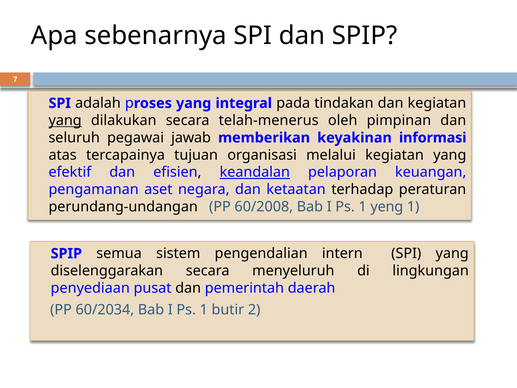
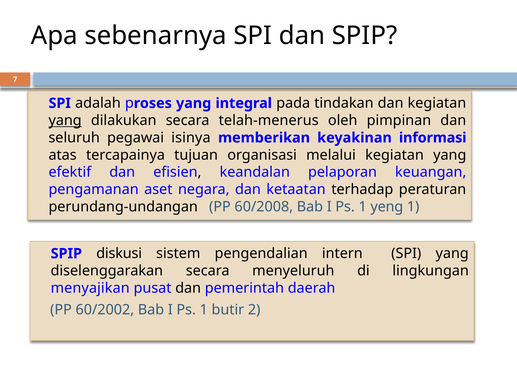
jawab: jawab -> isinya (191, 138)
keandalan underline: present -> none (255, 172)
semua: semua -> diskusi (119, 253)
penyediaan: penyediaan -> menyajikan (90, 288)
60/2034: 60/2034 -> 60/2002 (105, 309)
